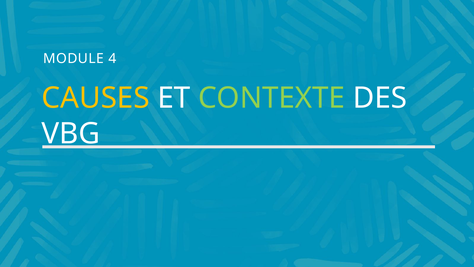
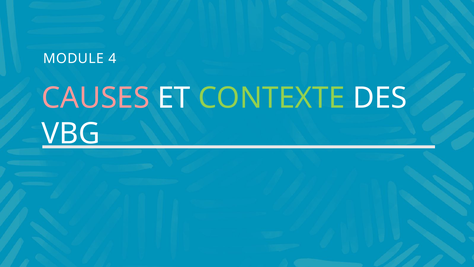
CAUSES colour: yellow -> pink (96, 98)
